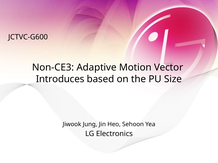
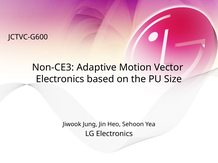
Introduces: Introduces -> Electronics (60, 79)
